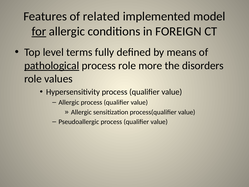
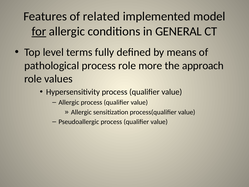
FOREIGN: FOREIGN -> GENERAL (178, 31)
pathological underline: present -> none (52, 66)
disorders: disorders -> approach (203, 66)
